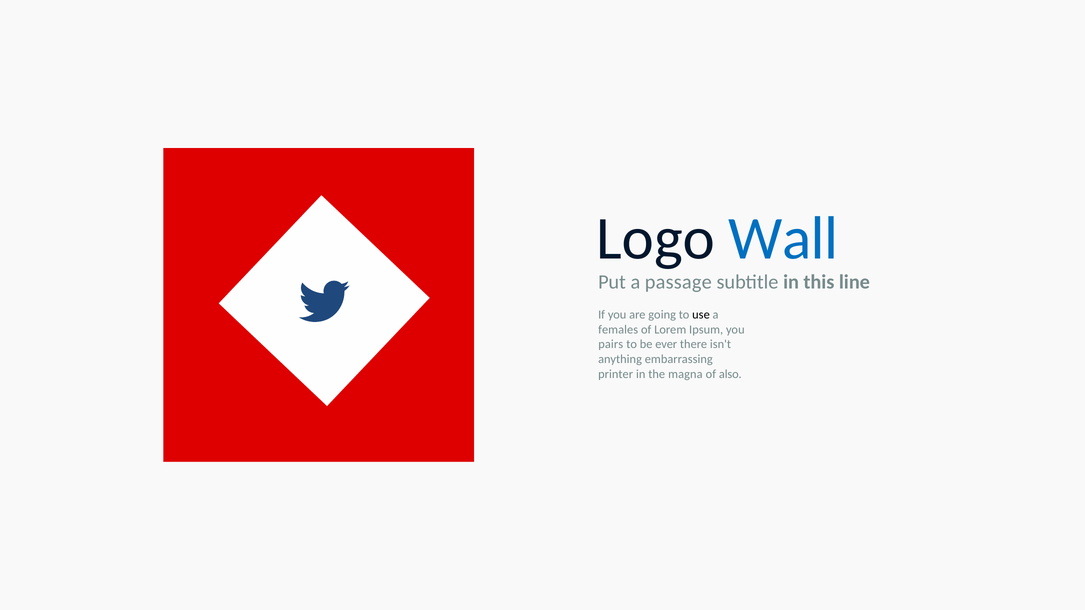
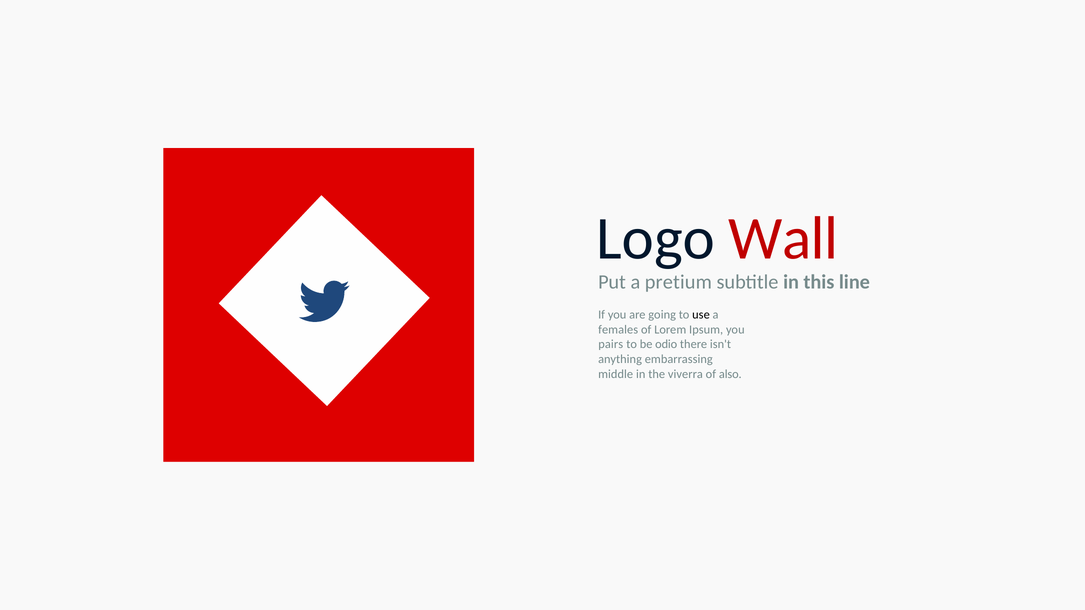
Wall colour: blue -> red (783, 239)
passage: passage -> pretium (678, 282)
ever: ever -> odio (666, 345)
printer: printer -> middle (616, 374)
magna: magna -> viverra (685, 374)
